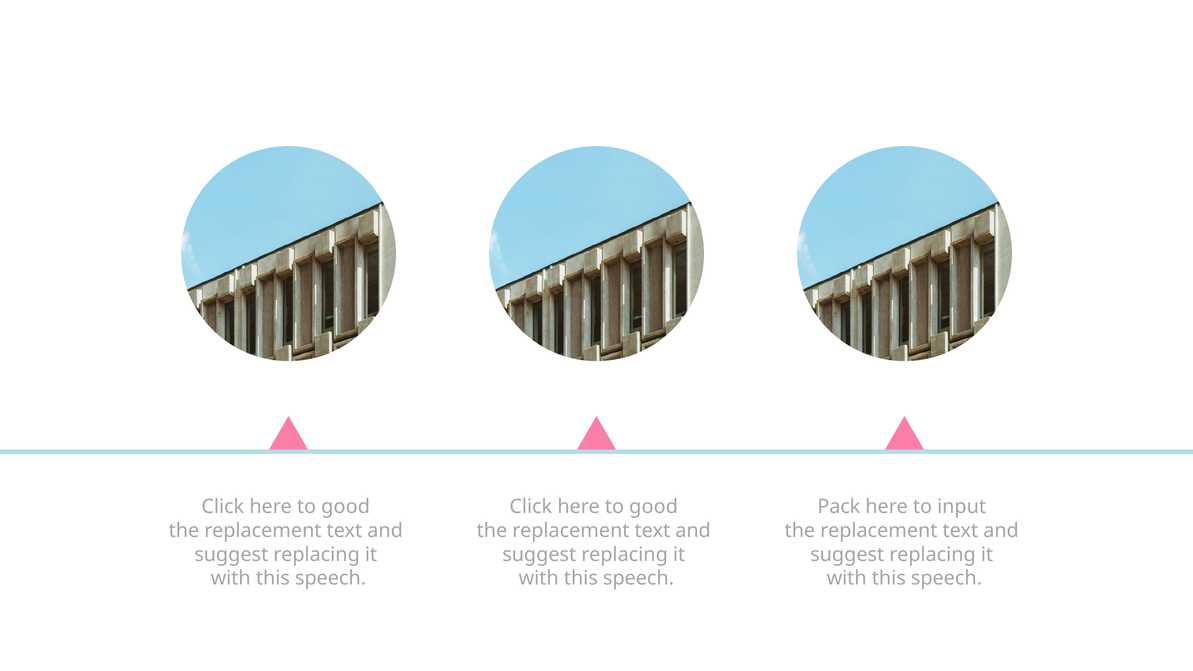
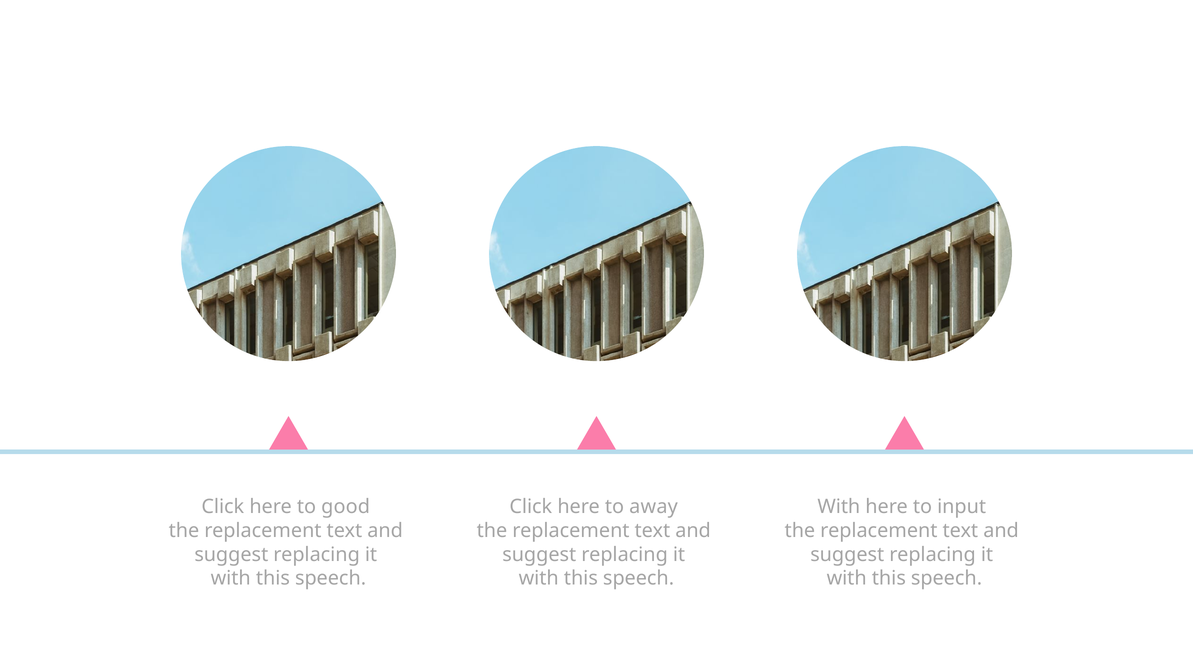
good: good -> away (654, 507)
Pack: Pack -> With (839, 507)
